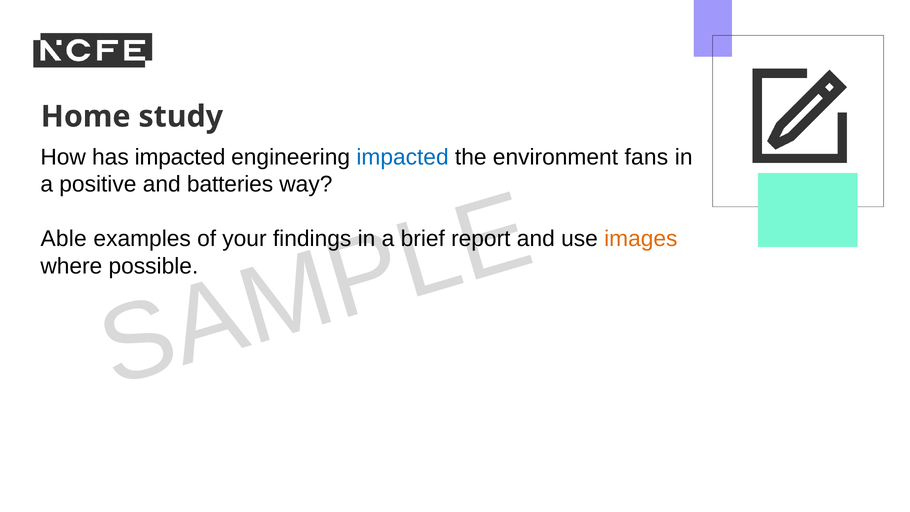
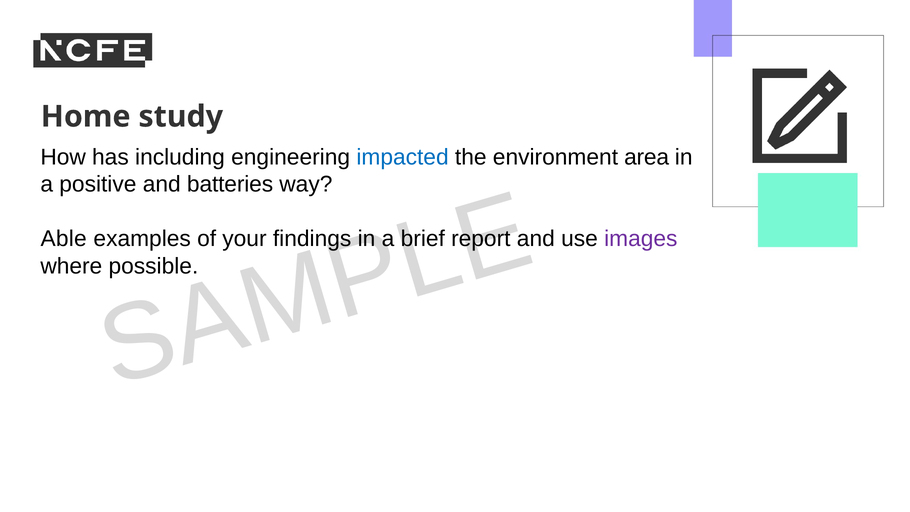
has impacted: impacted -> including (180, 157)
fans: fans -> area (647, 157)
images colour: orange -> purple (641, 239)
